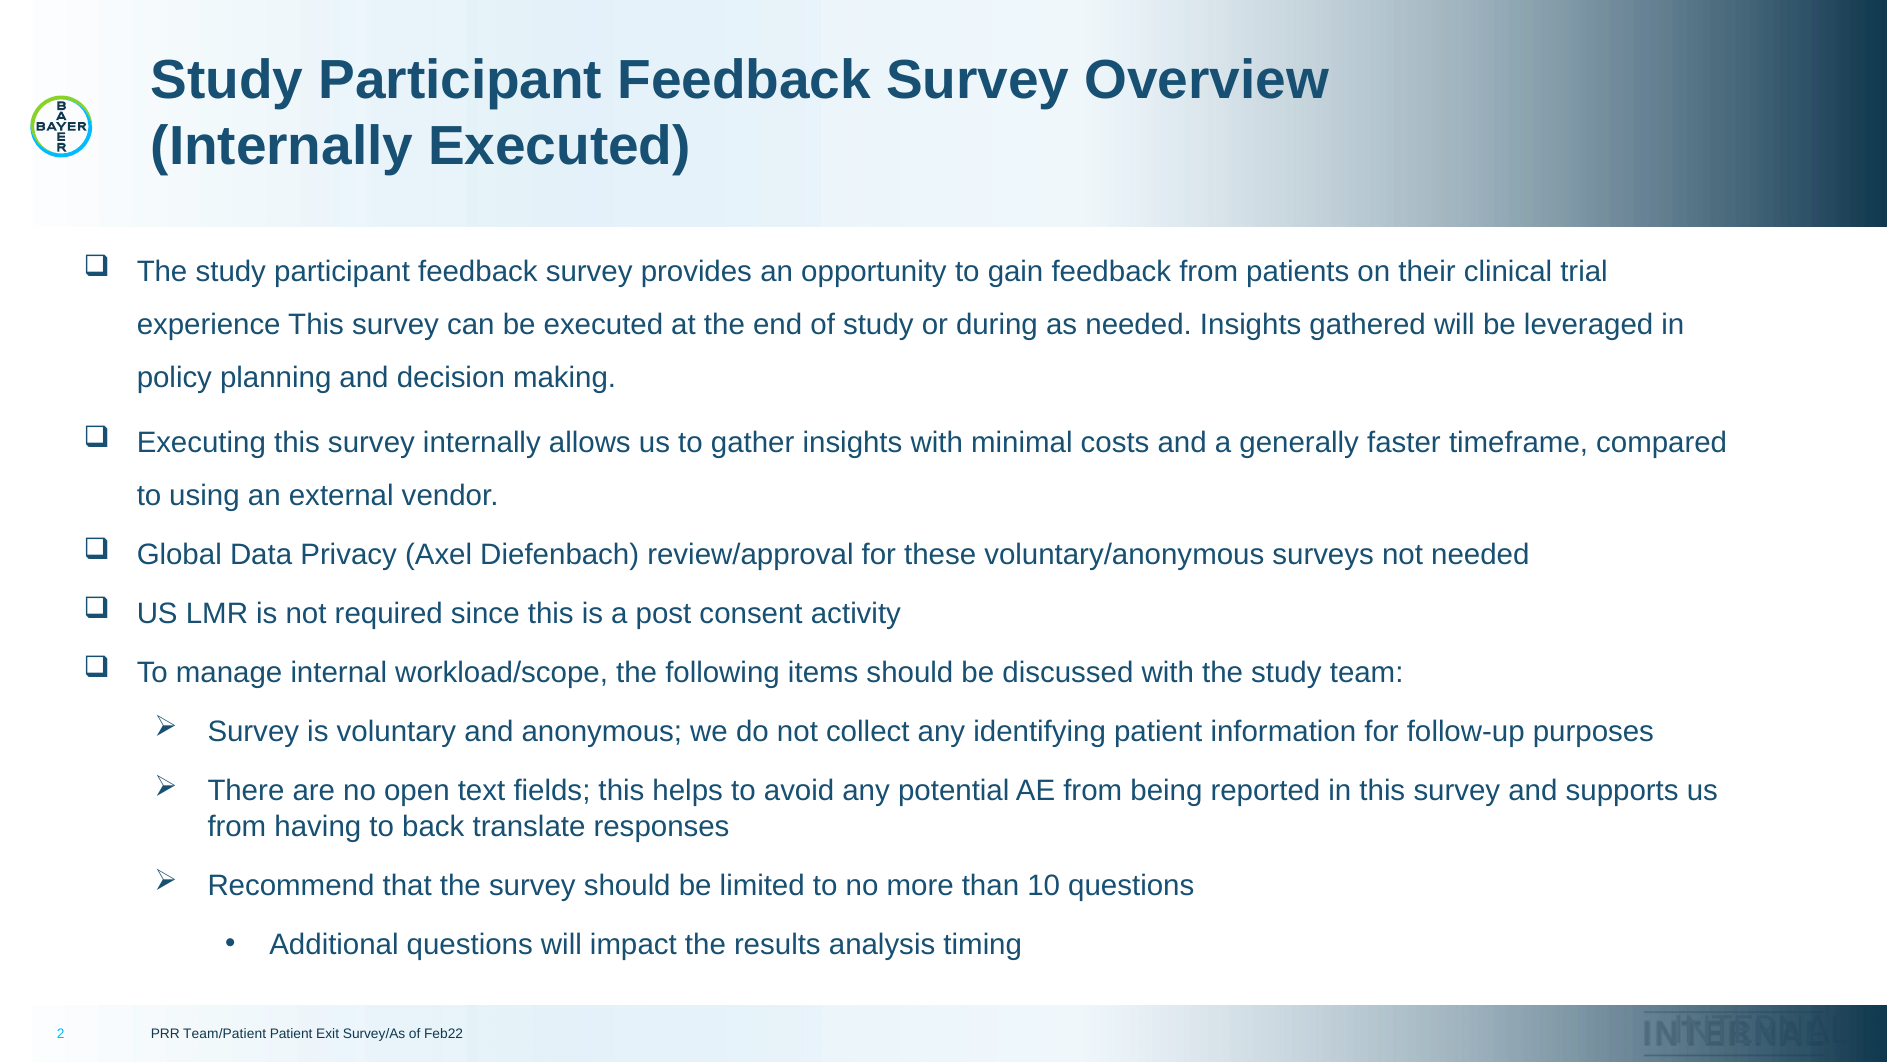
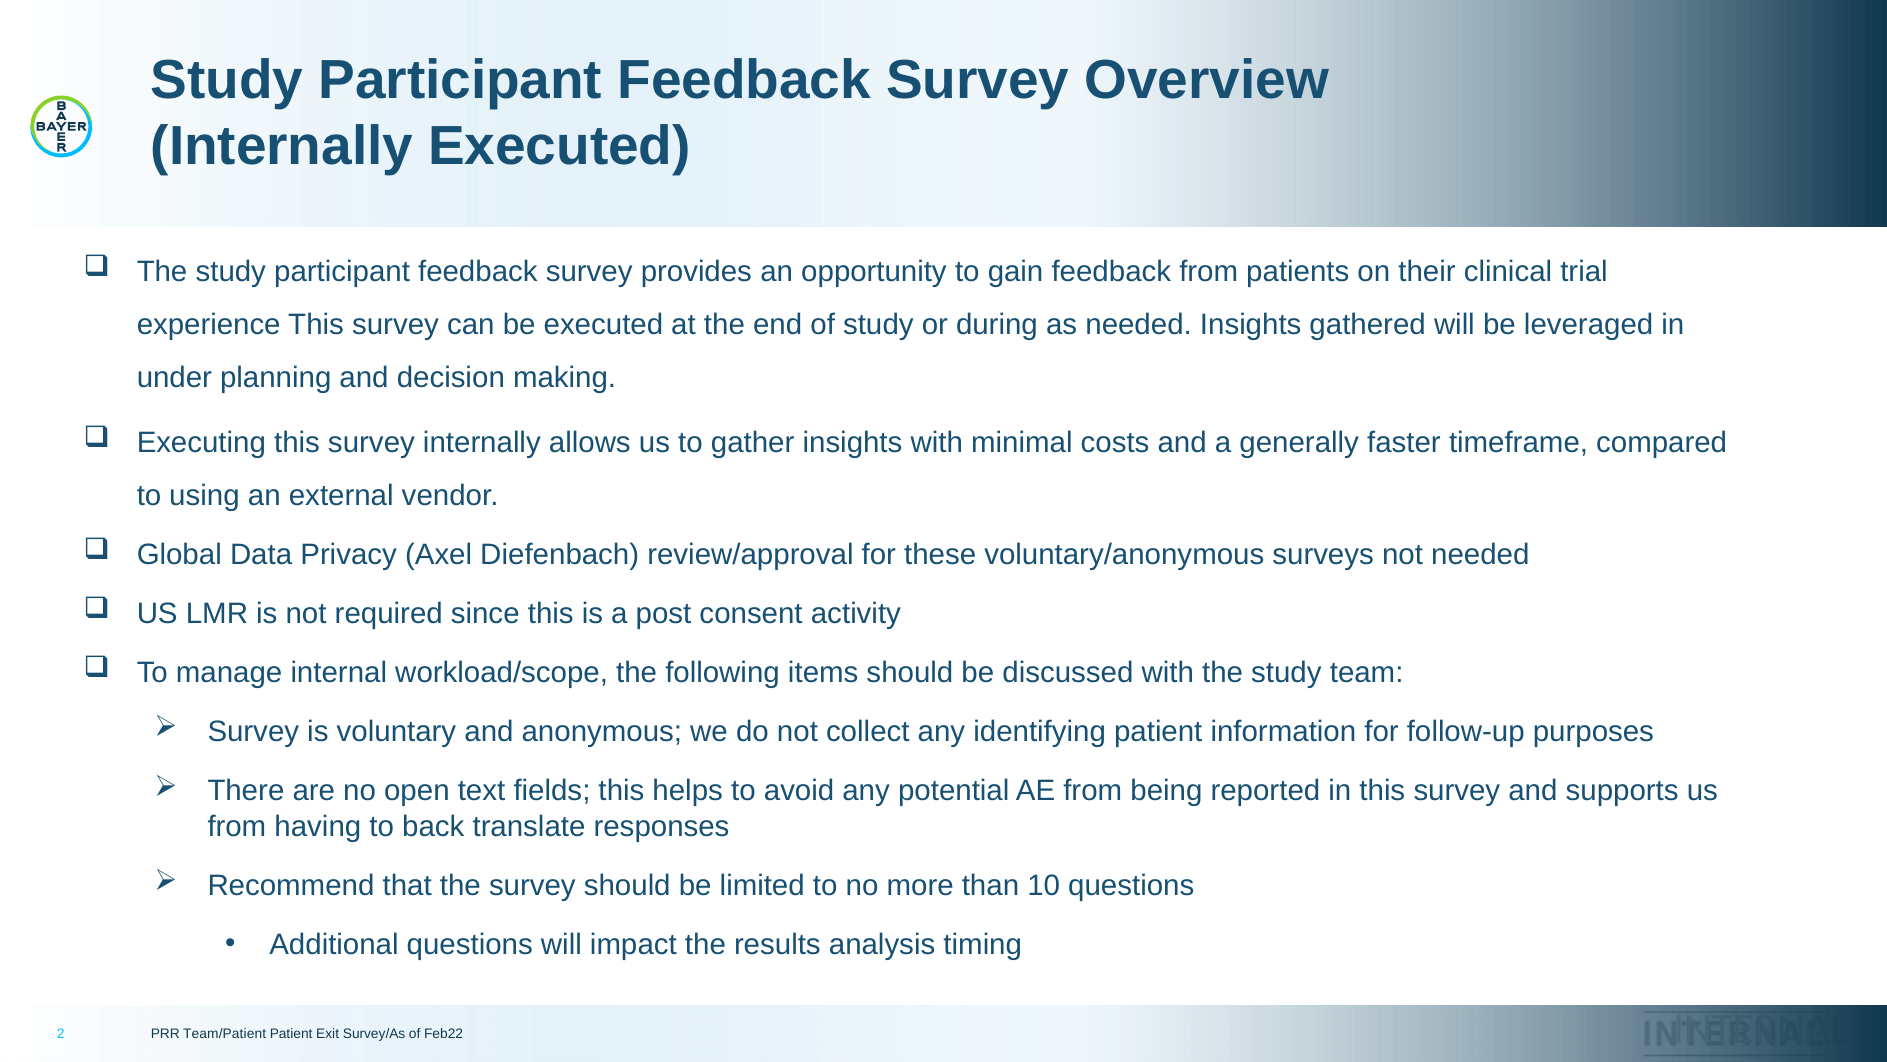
policy: policy -> under (174, 378)
